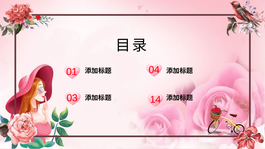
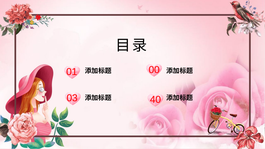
04: 04 -> 00 (154, 70)
14: 14 -> 40 (155, 100)
